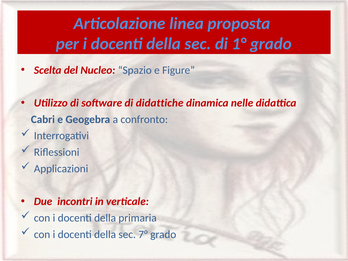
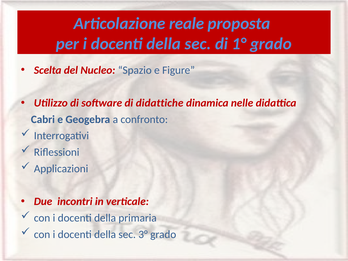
linea: linea -> reale (187, 24)
7°: 7° -> 3° (143, 234)
